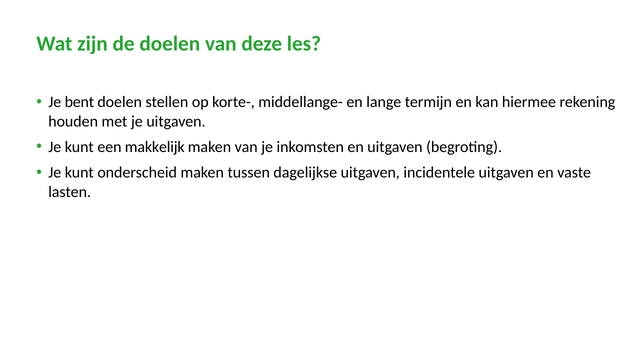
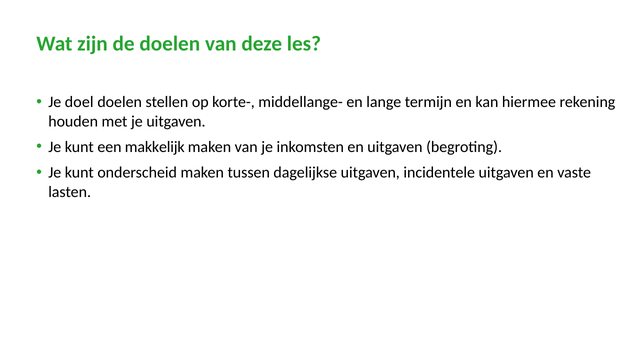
bent: bent -> doel (79, 102)
